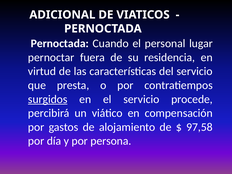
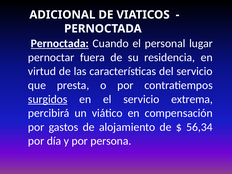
Pernoctada underline: none -> present (60, 43)
procede: procede -> extrema (192, 99)
97,58: 97,58 -> 56,34 (199, 127)
